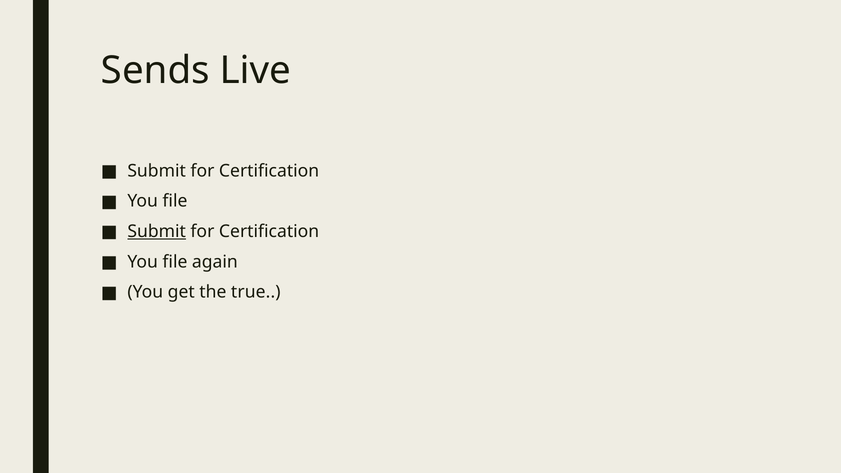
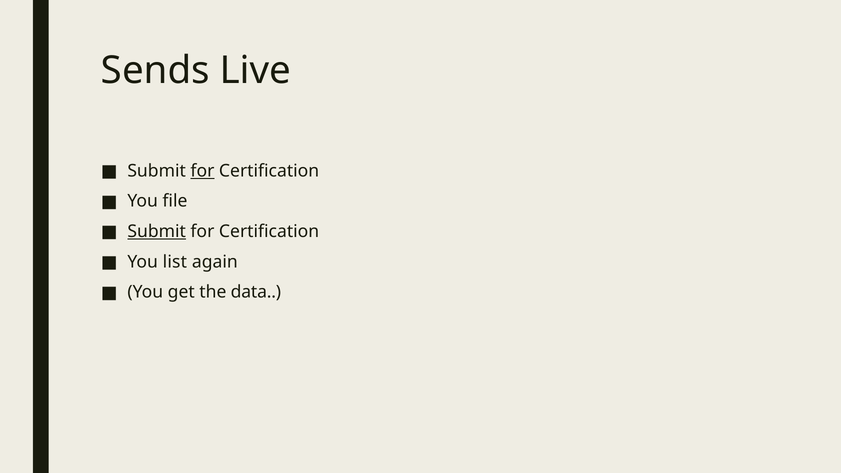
for underline: none -> present (202, 171)
file: file -> list (175, 262)
true: true -> data (256, 292)
